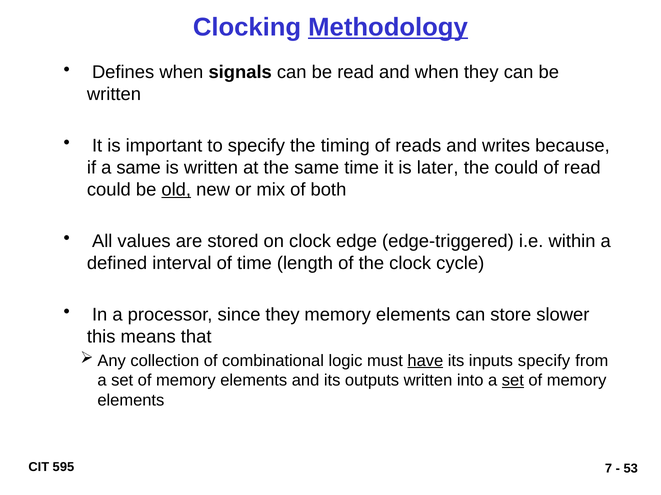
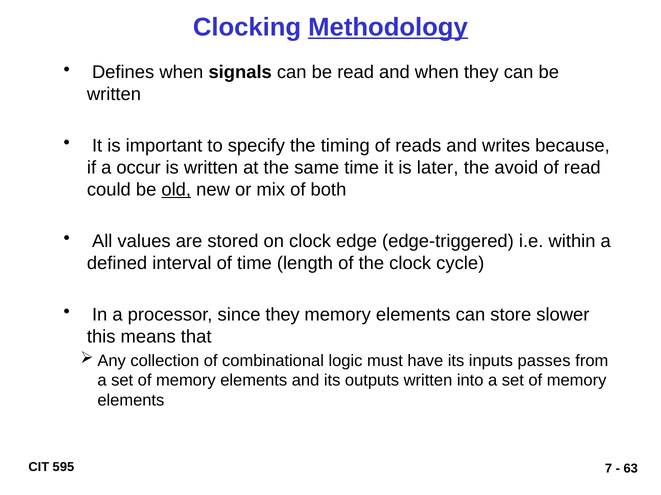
a same: same -> occur (139, 168)
the could: could -> avoid (516, 168)
have underline: present -> none (425, 361)
inputs specify: specify -> passes (544, 361)
set underline: present -> none (513, 381)
53: 53 -> 63 (631, 469)
